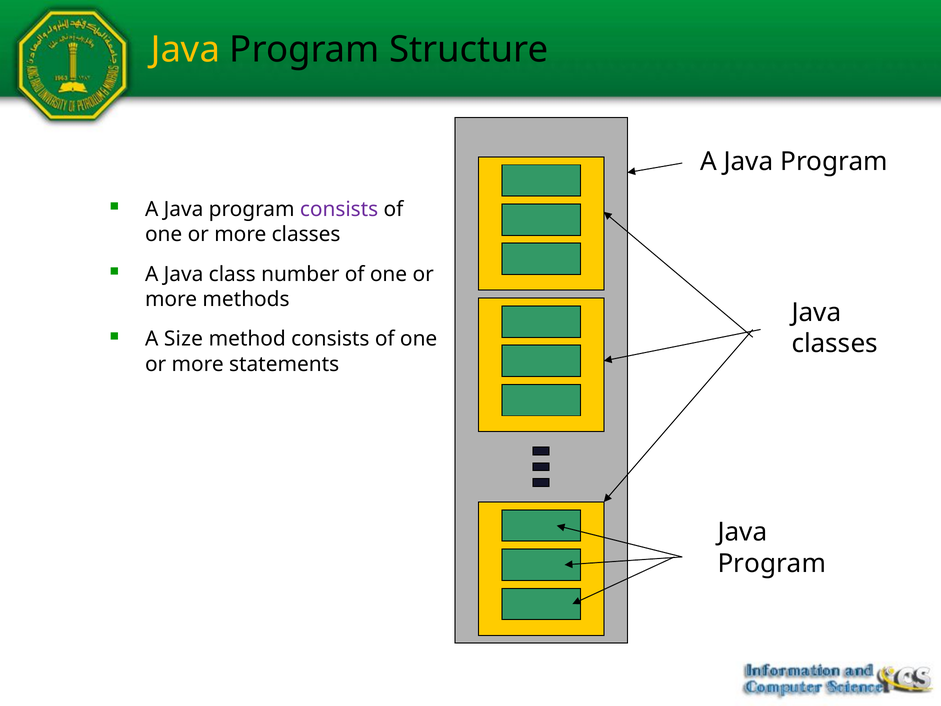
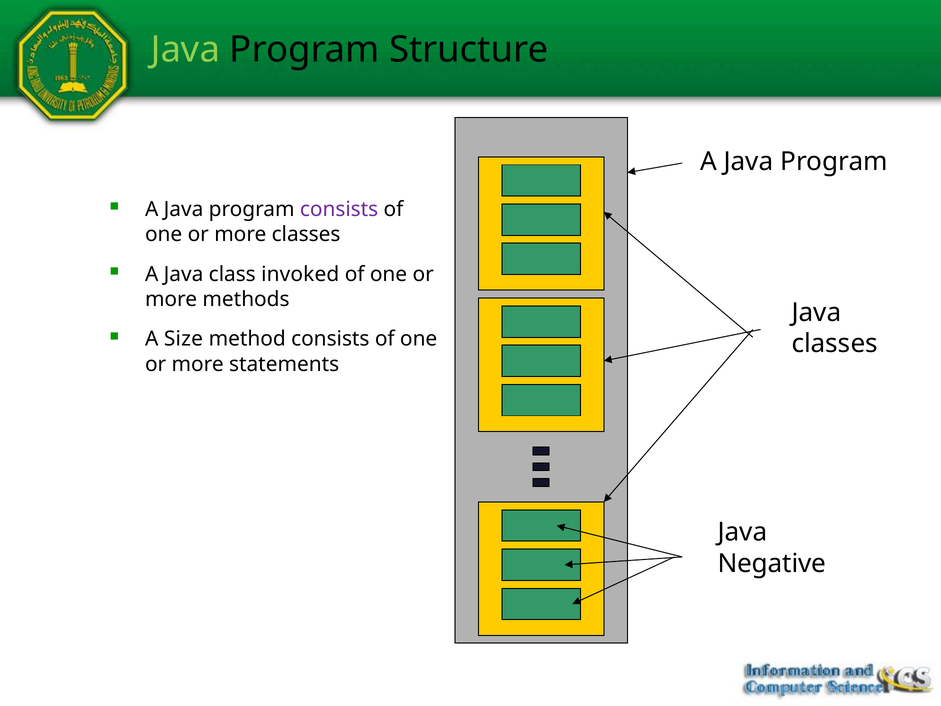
Java colour: yellow -> light green (185, 50)
number: number -> invoked (300, 274)
Program: Program -> Negative (772, 563)
